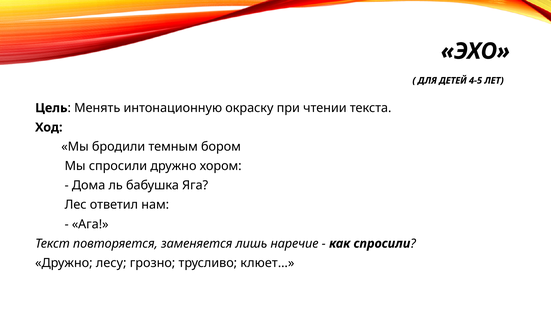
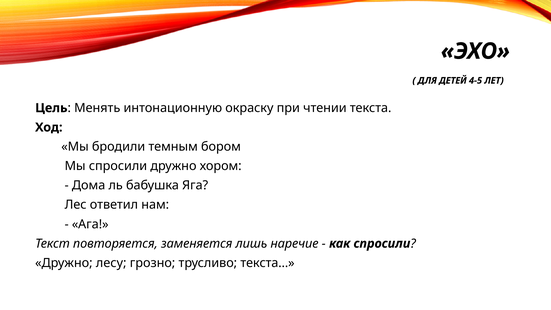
клюет…: клюет… -> текста… (267, 263)
